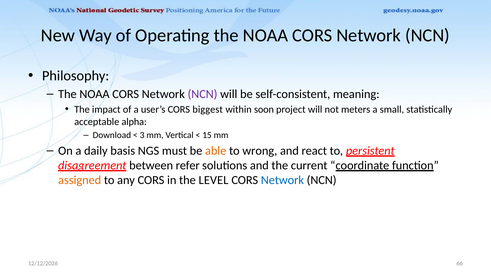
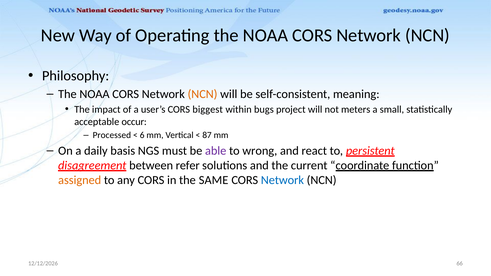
NCN colour: purple -> orange (203, 94)
soon: soon -> bugs (264, 110)
alpha: alpha -> occur (134, 122)
Download: Download -> Processed (112, 135)
3: 3 -> 6 (142, 135)
15: 15 -> 87 (207, 135)
able colour: orange -> purple (216, 151)
LEVEL: LEVEL -> SAME (214, 180)
